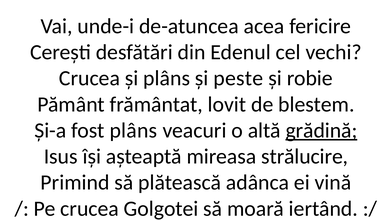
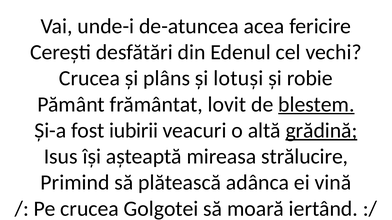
peste: peste -> lotuși (238, 78)
blestem underline: none -> present (316, 105)
fost plâns: plâns -> iubirii (134, 131)
